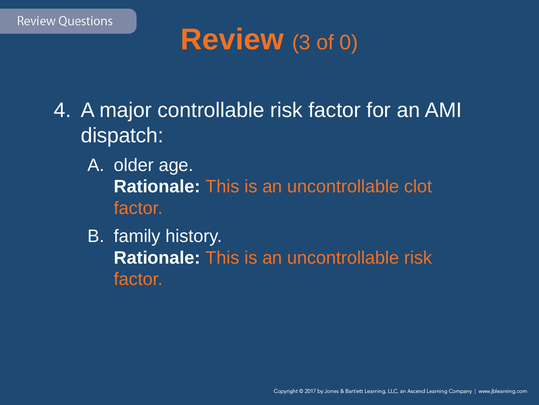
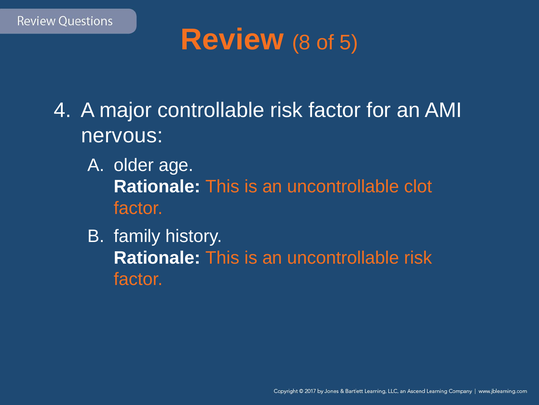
3: 3 -> 8 (301, 43)
0: 0 -> 5 (349, 43)
dispatch: dispatch -> nervous (122, 135)
